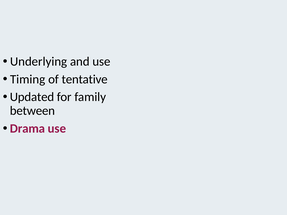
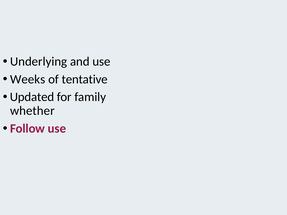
Timing: Timing -> Weeks (28, 79)
between: between -> whether (32, 111)
Drama: Drama -> Follow (27, 129)
